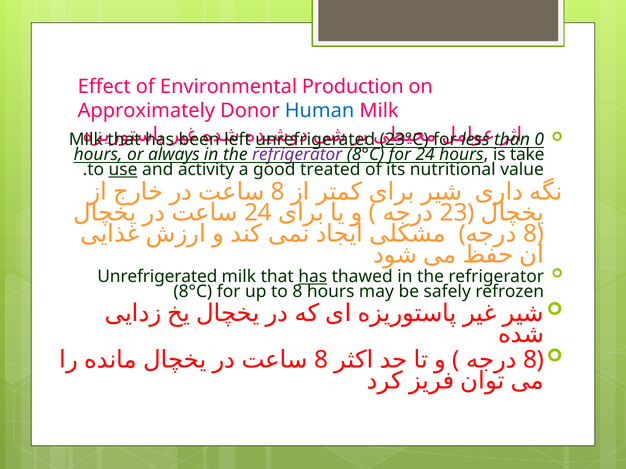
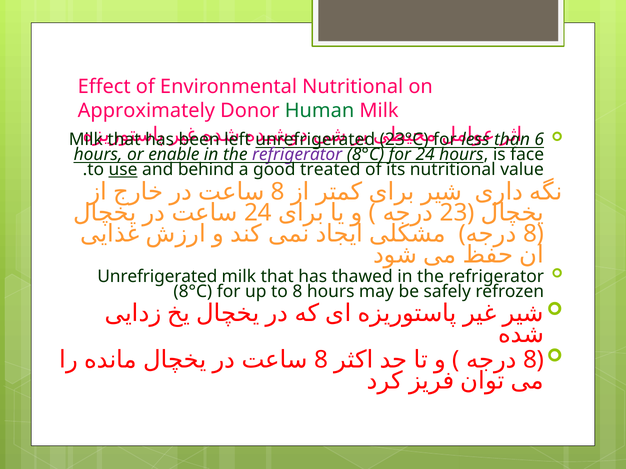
Environmental Production: Production -> Nutritional (353, 87)
Human colour: blue -> green (320, 111)
0: 0 -> 6 (539, 140)
always: always -> enable (174, 155)
take: take -> face (527, 155)
activity: activity -> behind (206, 170)
has underline: present -> none (313, 277)
